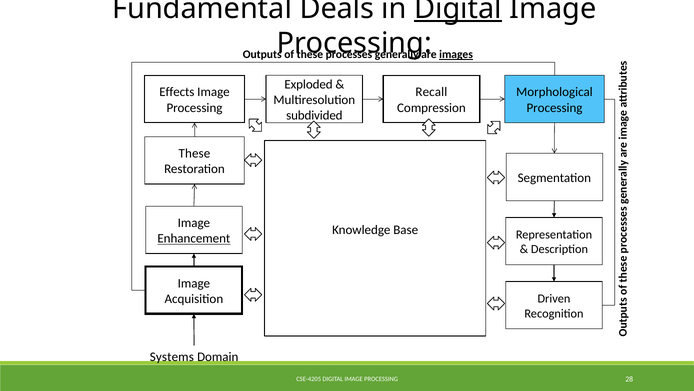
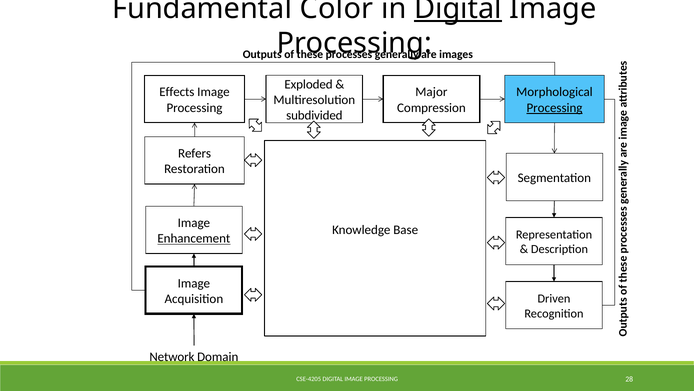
Deals: Deals -> Color (337, 9)
images underline: present -> none (456, 55)
Recall: Recall -> Major (431, 92)
Processing underline: none -> present (555, 108)
These: These -> Refers (195, 153)
Systems: Systems -> Network (172, 356)
